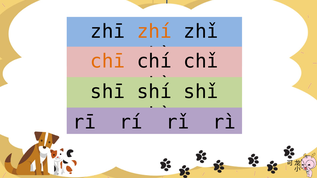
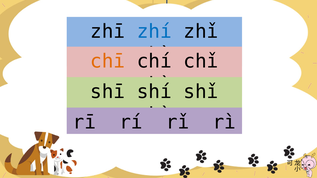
zhí colour: orange -> blue (154, 31)
